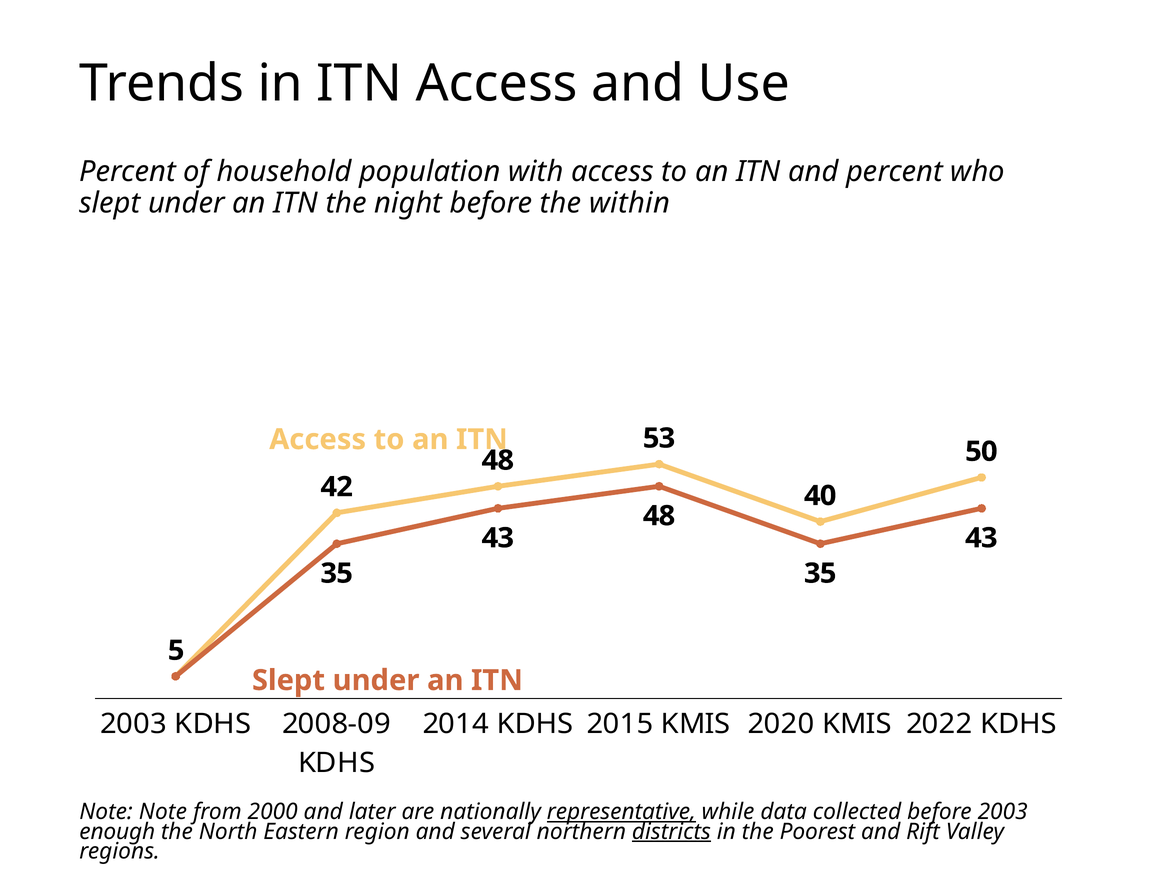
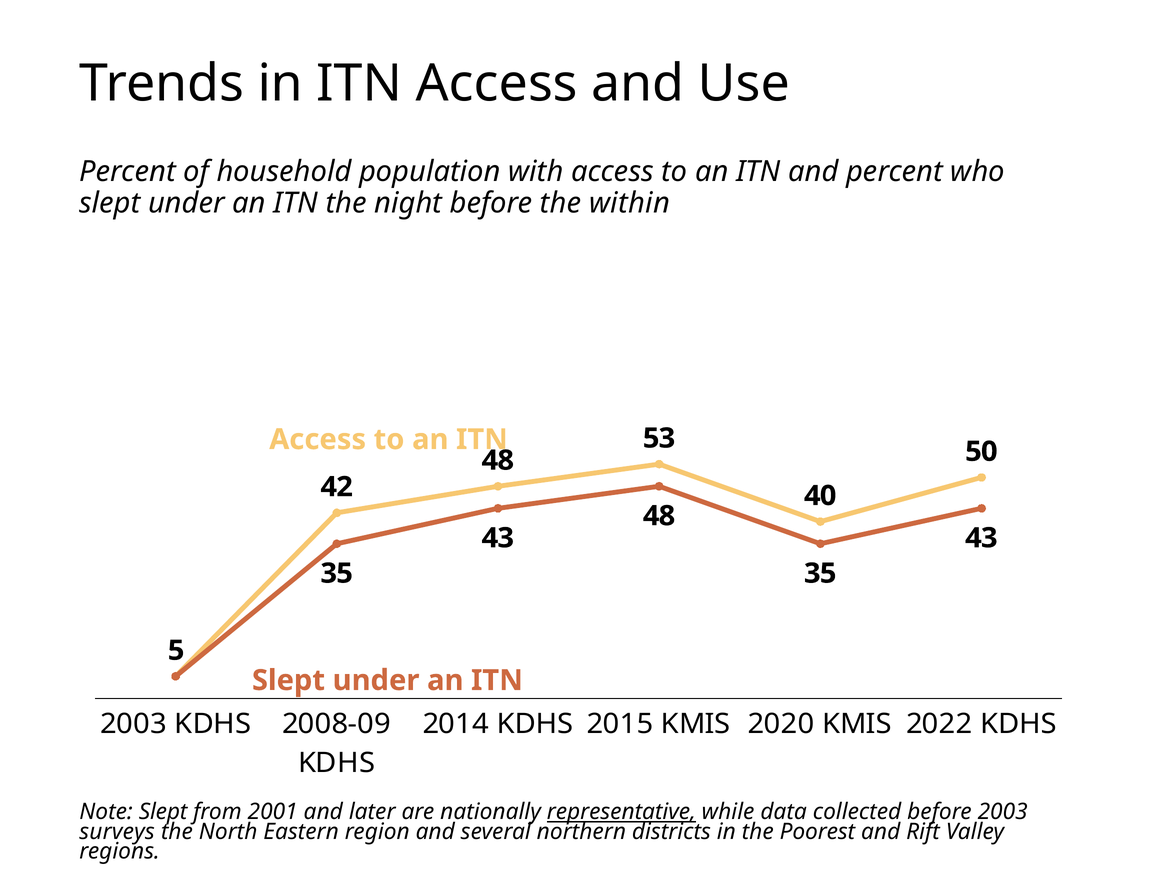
Note Note: Note -> Slept (163, 812)
2000: 2000 -> 2001 (273, 812)
enough: enough -> surveys (117, 832)
districts underline: present -> none (671, 832)
